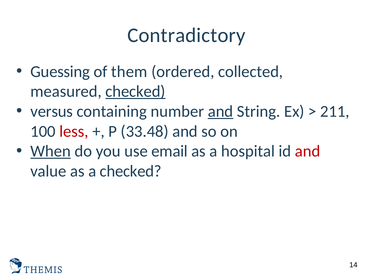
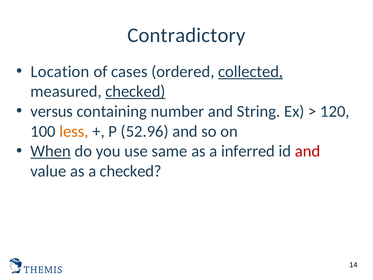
Guessing: Guessing -> Location (60, 71)
them: them -> cases (129, 71)
collected underline: none -> present (251, 71)
and underline: present -> none (220, 111)
211: 211 -> 120 (335, 111)
less colour: red -> orange (74, 131)
33.48: 33.48 -> 52.96 (145, 131)
email: email -> same (169, 151)
hospital: hospital -> inferred (248, 151)
